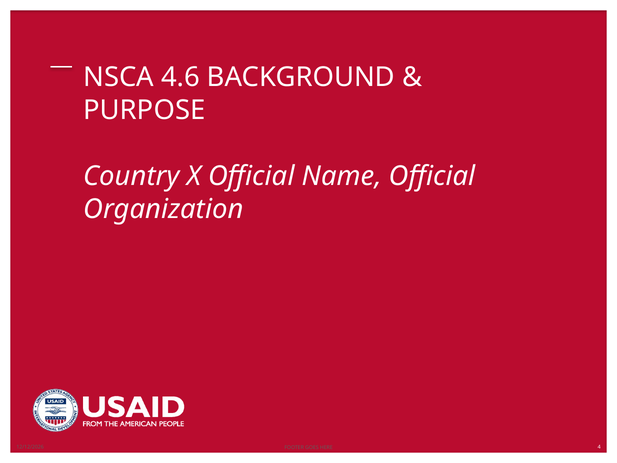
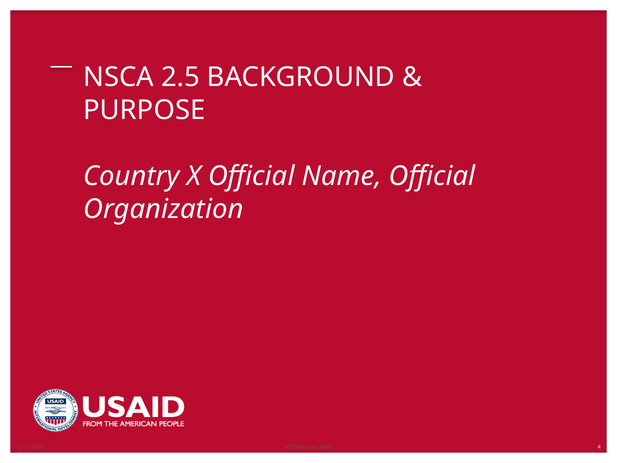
4.6: 4.6 -> 2.5 (181, 77)
